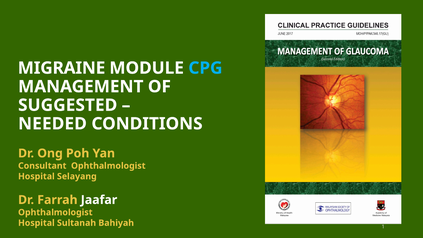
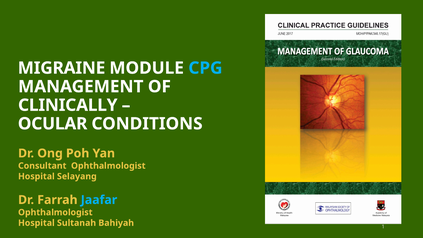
SUGGESTED: SUGGESTED -> CLINICALLY (68, 105)
NEEDED: NEEDED -> OCULAR (53, 124)
Jaafar colour: white -> light blue (99, 200)
